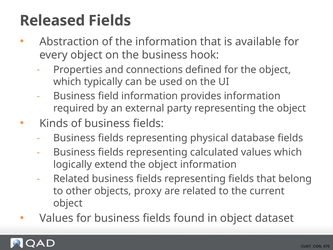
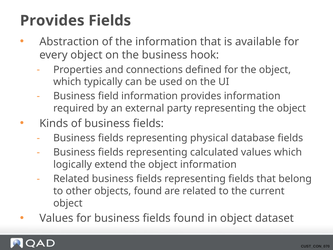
Released: Released -> Provides (52, 21)
objects proxy: proxy -> found (148, 191)
